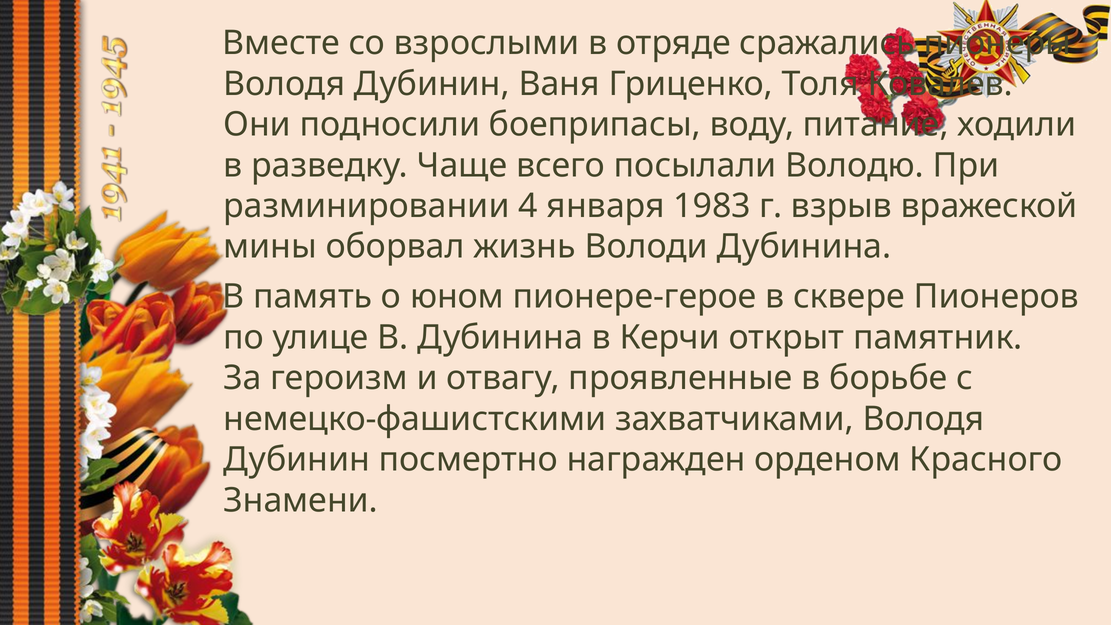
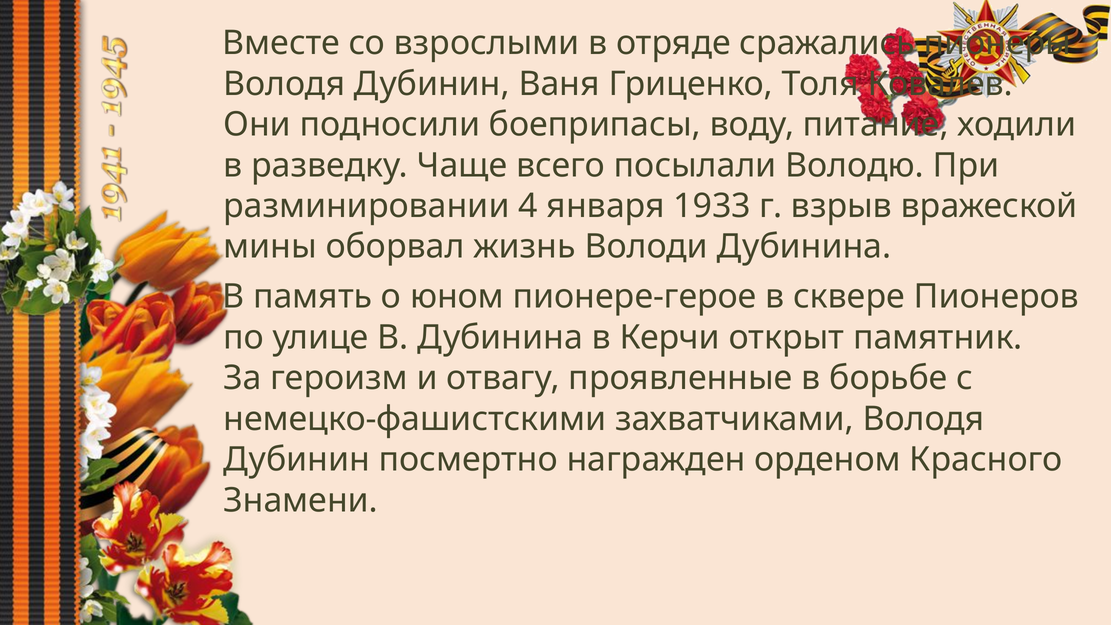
1983: 1983 -> 1933 (712, 206)
